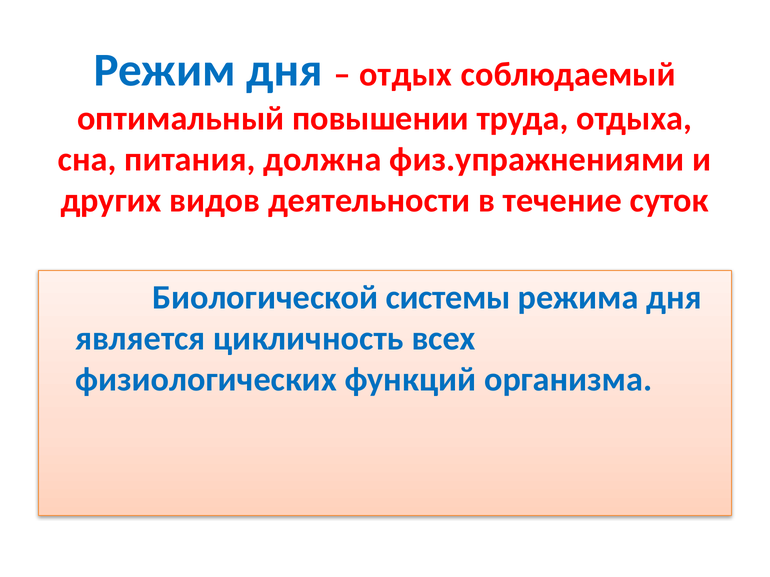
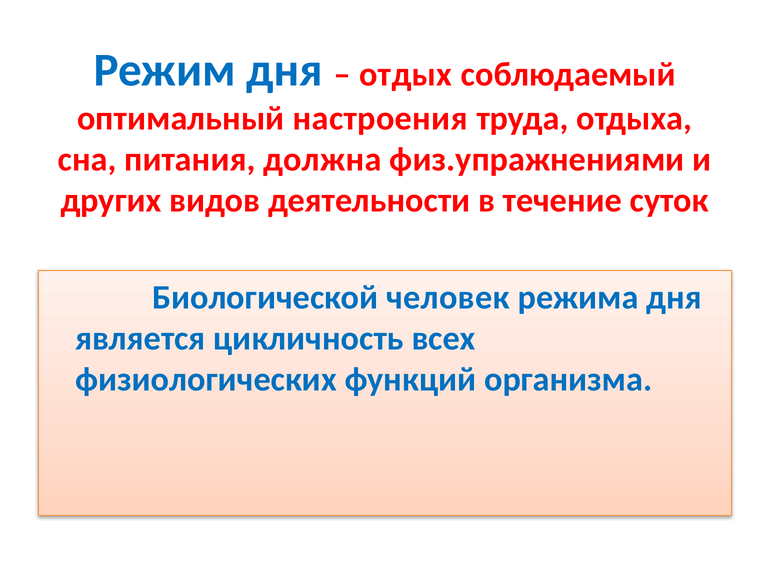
повышении: повышении -> настроения (380, 118)
системы: системы -> человек (448, 297)
